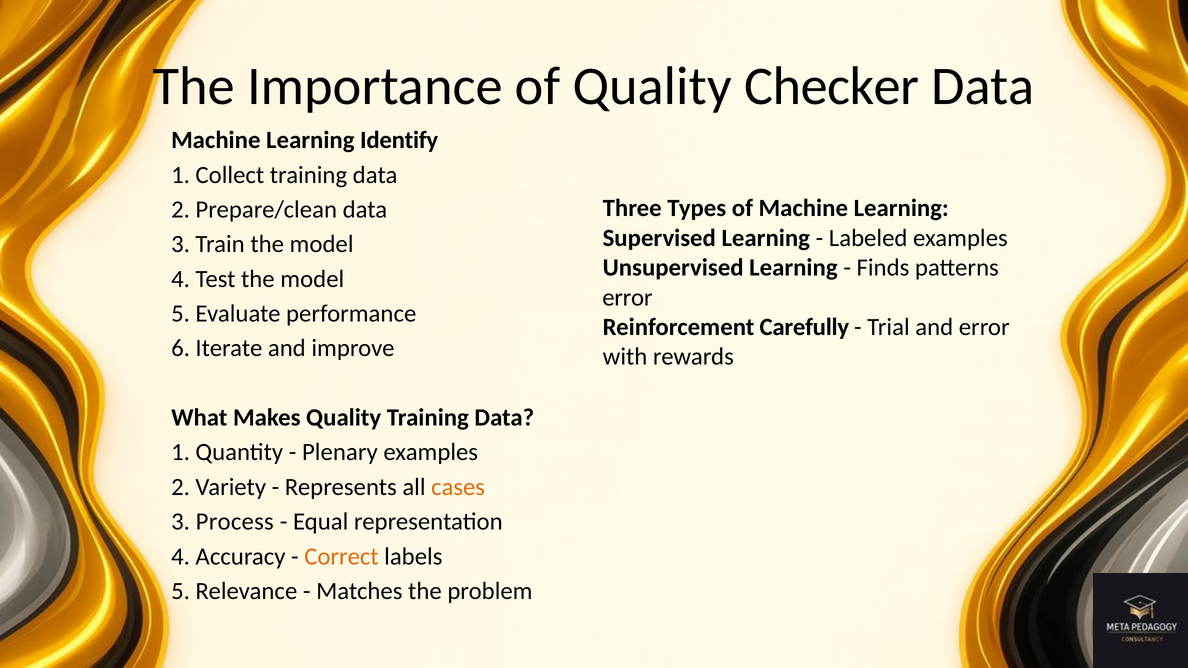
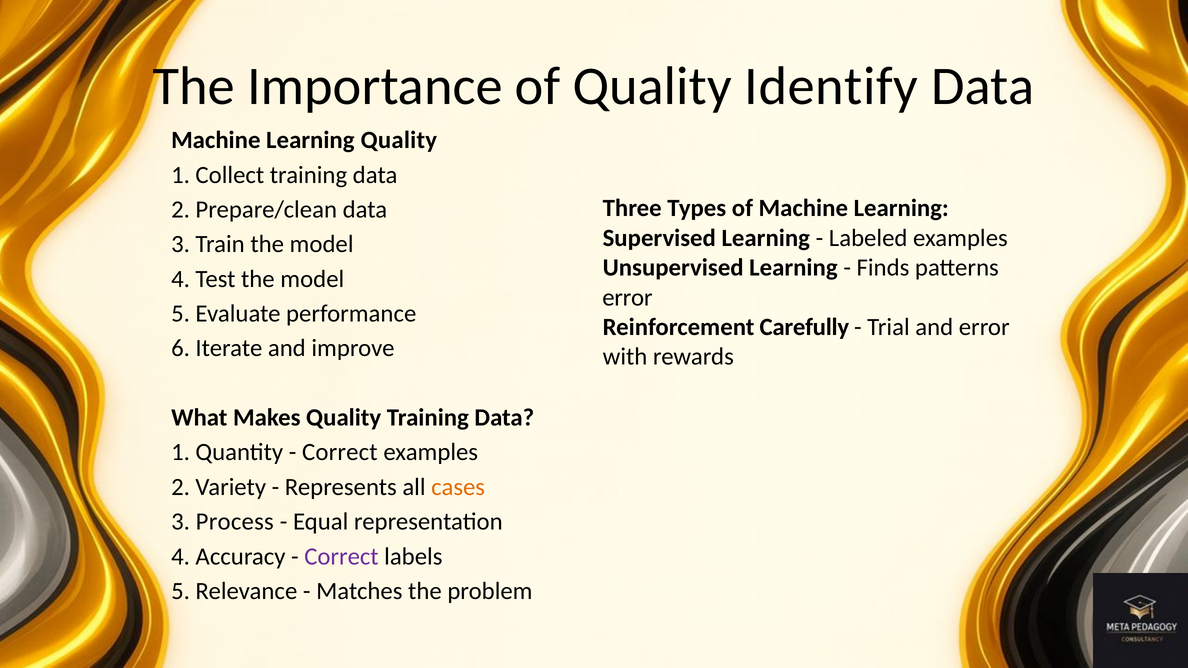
Checker: Checker -> Identify (831, 86)
Learning Identify: Identify -> Quality (399, 140)
Plenary: Plenary -> Correct (340, 452)
Correct colour: orange -> purple (341, 557)
